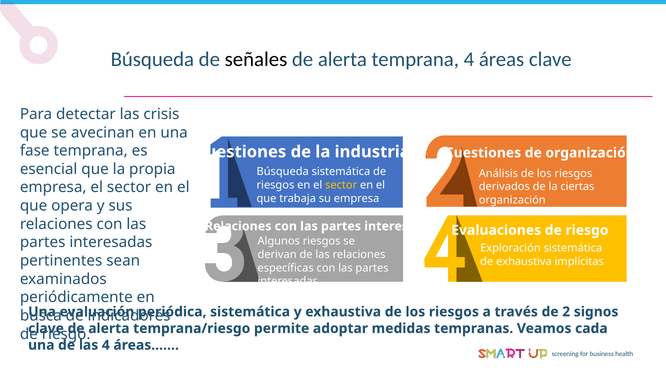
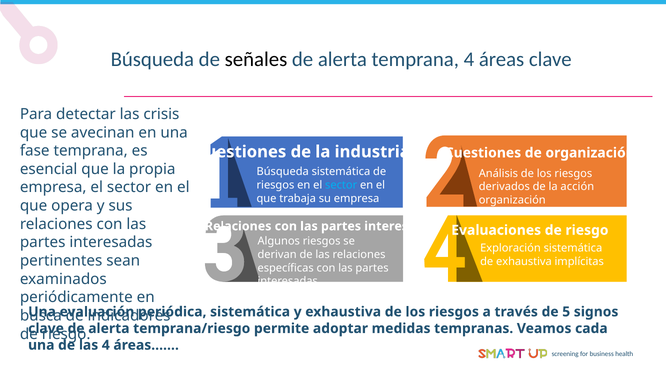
sector colour: yellow -> light blue (341, 185)
ciertas: ciertas -> acción (577, 187)
2: 2 -> 5 (566, 311)
